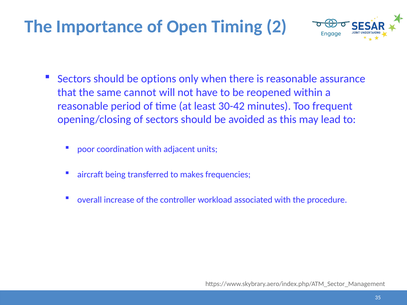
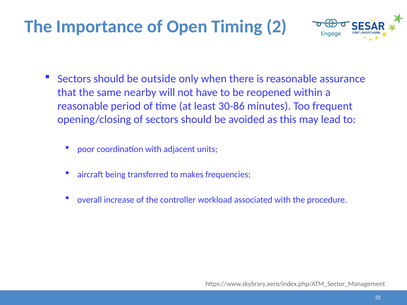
options: options -> outside (159, 79)
cannot: cannot -> nearby (140, 93)
30-42: 30-42 -> 30-86 (232, 106)
